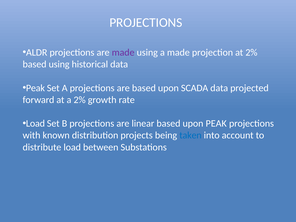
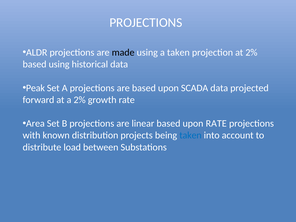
made colour: purple -> black (123, 52)
a made: made -> taken (178, 52)
Load: Load -> Area (35, 123)
upon PEAK: PEAK -> RATE (216, 123)
